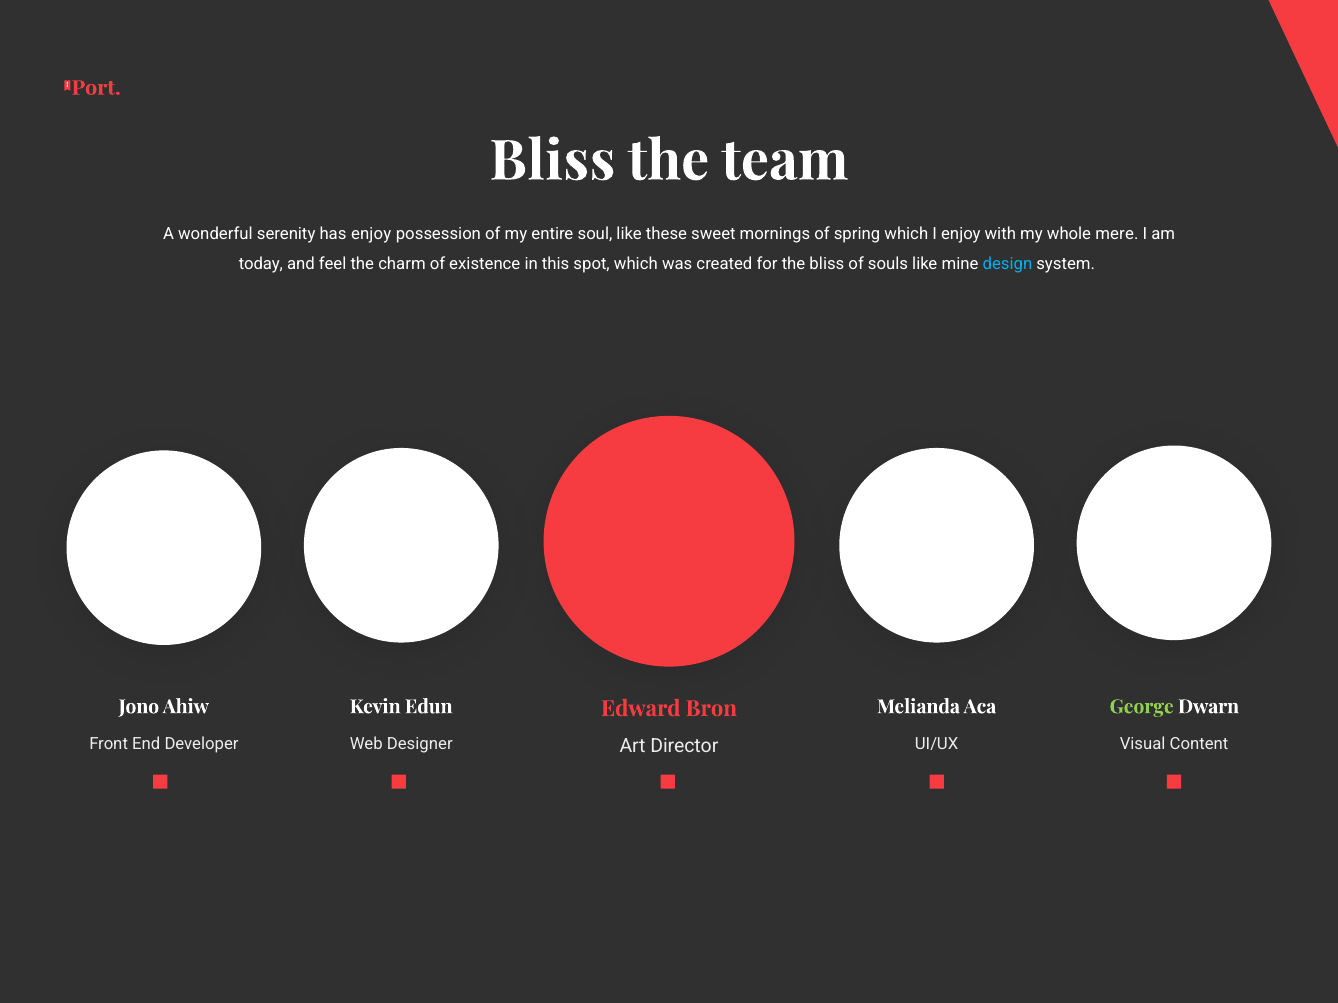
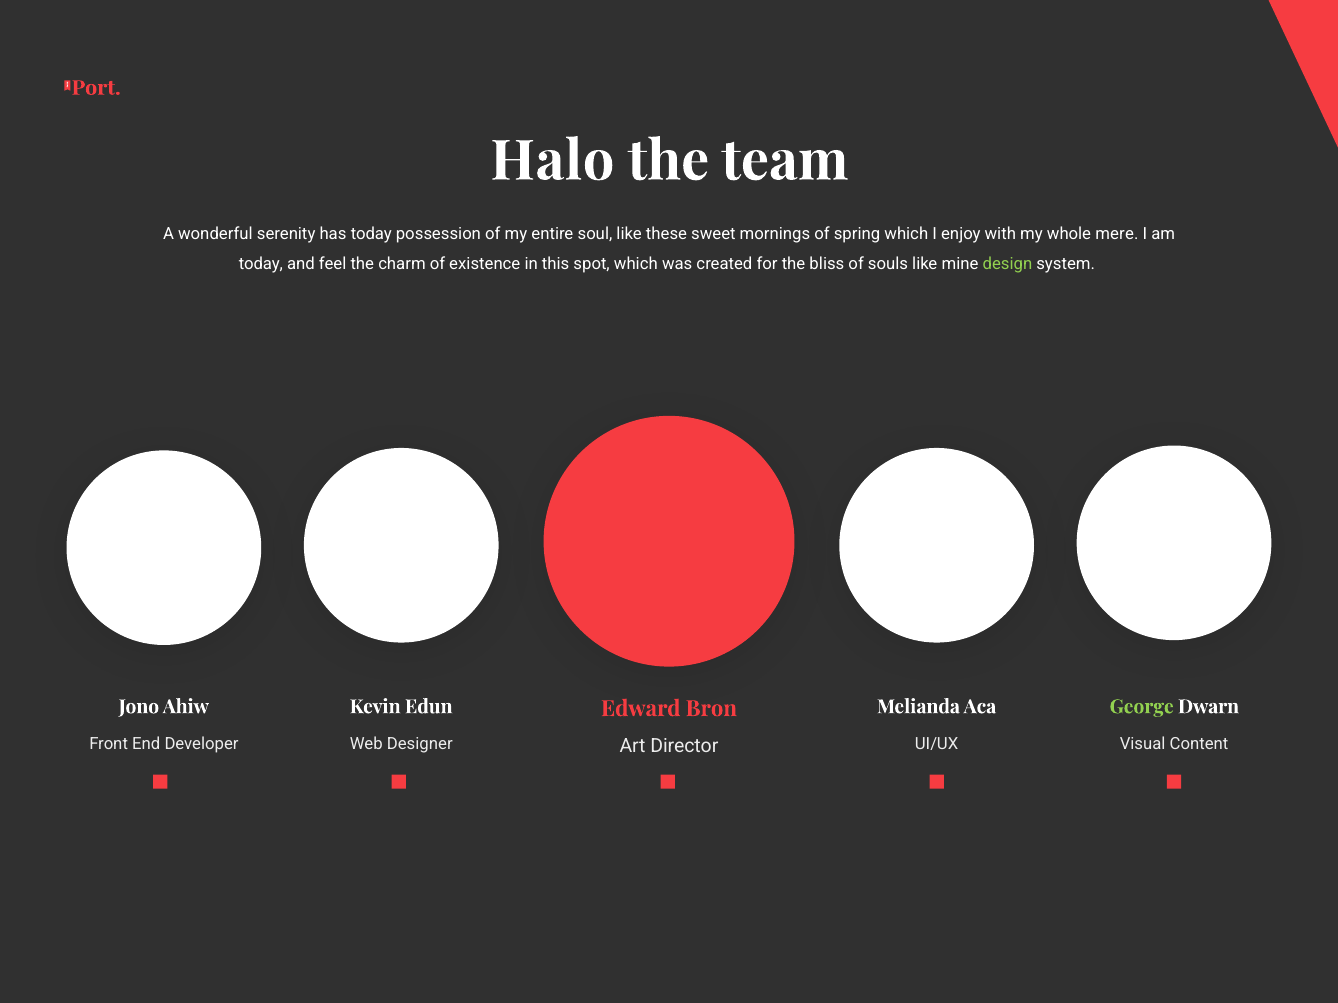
Bliss: Bliss -> Halo (552, 161)
has enjoy: enjoy -> today (371, 234)
design colour: light blue -> light green (1007, 264)
